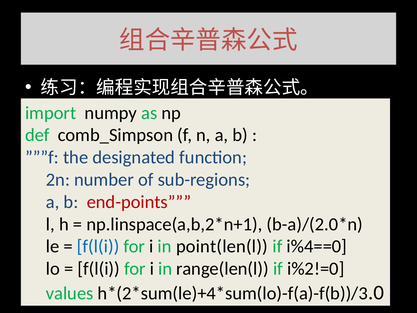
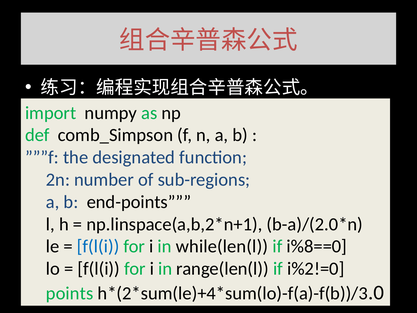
end-points colour: red -> black (139, 202)
point(len(l: point(len(l -> while(len(l (222, 246)
i%4==0: i%4==0 -> i%8==0 (317, 246)
values: values -> points (70, 293)
